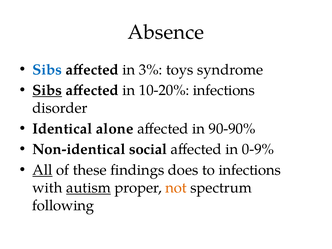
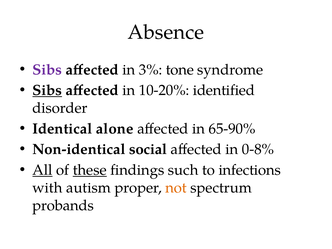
Sibs colour: blue -> purple (47, 70)
toys: toys -> tone (180, 70)
10-20% infections: infections -> identified (224, 90)
90-90%: 90-90% -> 65-90% (232, 129)
0-9%: 0-9% -> 0-8% (258, 149)
these underline: none -> present (90, 170)
does: does -> such (183, 170)
autism underline: present -> none (89, 188)
following: following -> probands (63, 205)
